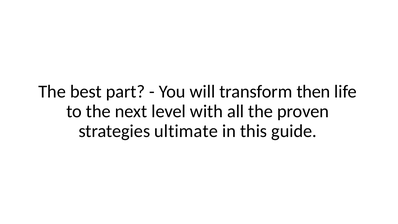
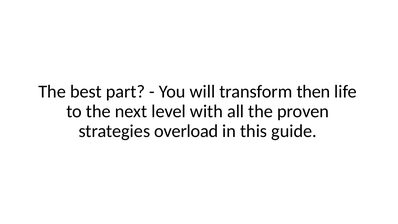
ultimate: ultimate -> overload (186, 131)
